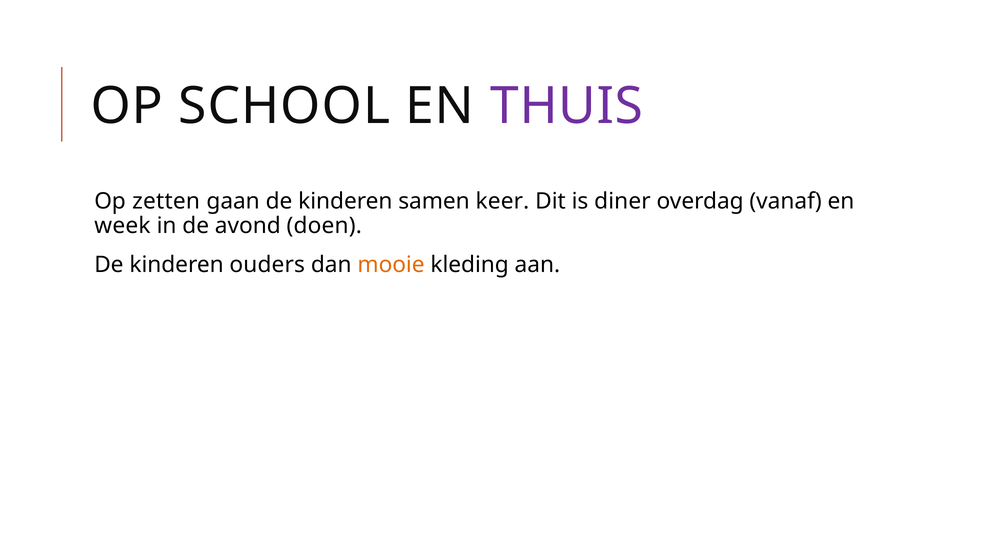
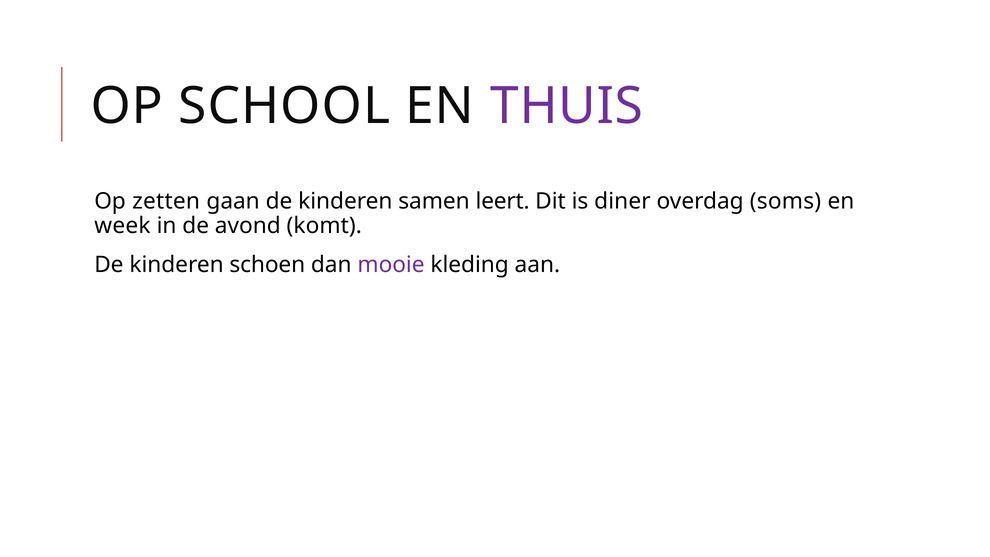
keer: keer -> leert (503, 201)
vanaf: vanaf -> soms (785, 201)
doen: doen -> komt (324, 226)
ouders: ouders -> schoen (267, 265)
mooie colour: orange -> purple (391, 265)
